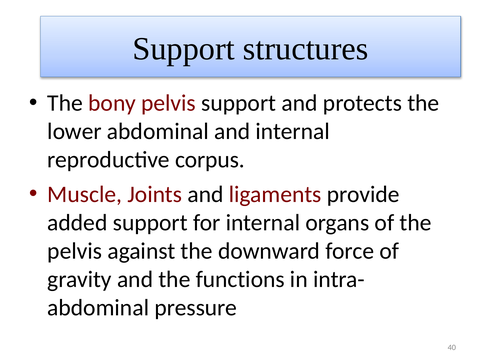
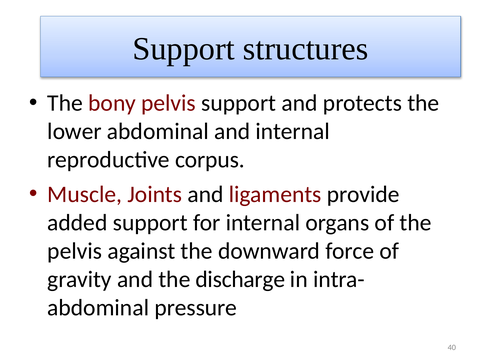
functions: functions -> discharge (240, 279)
